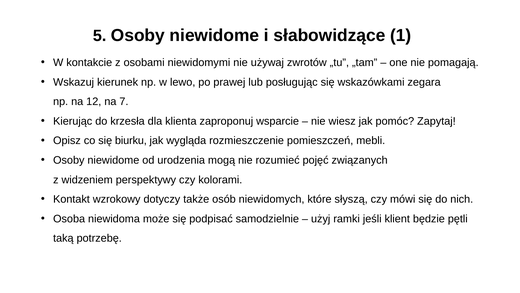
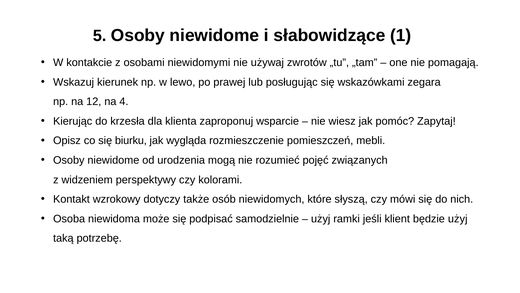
7: 7 -> 4 (124, 101)
będzie pętli: pętli -> użyj (458, 218)
